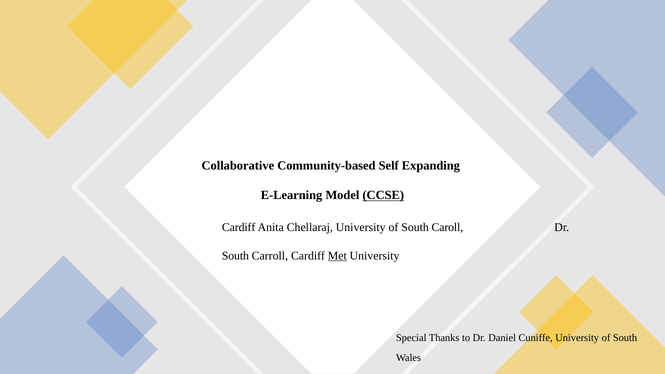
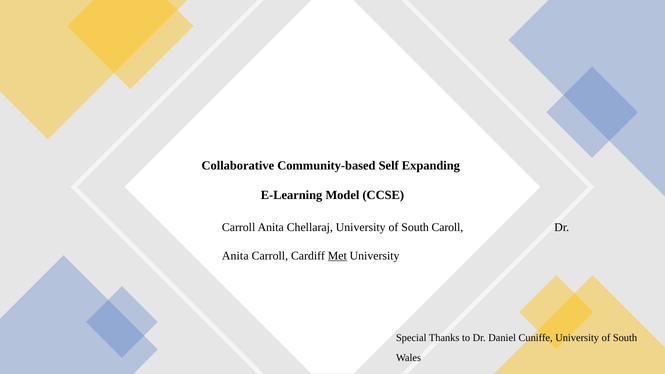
CCSE underline: present -> none (383, 195)
Cardiff: Cardiff -> Carroll (239, 227)
South: South -> Anita (235, 256)
